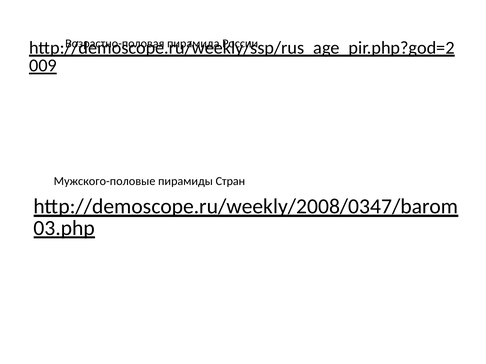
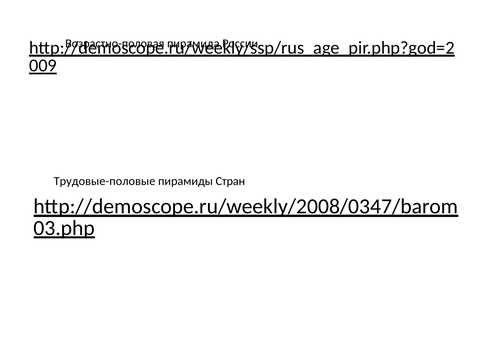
Мужского-половые: Мужского-половые -> Трудовые-половые (104, 181)
